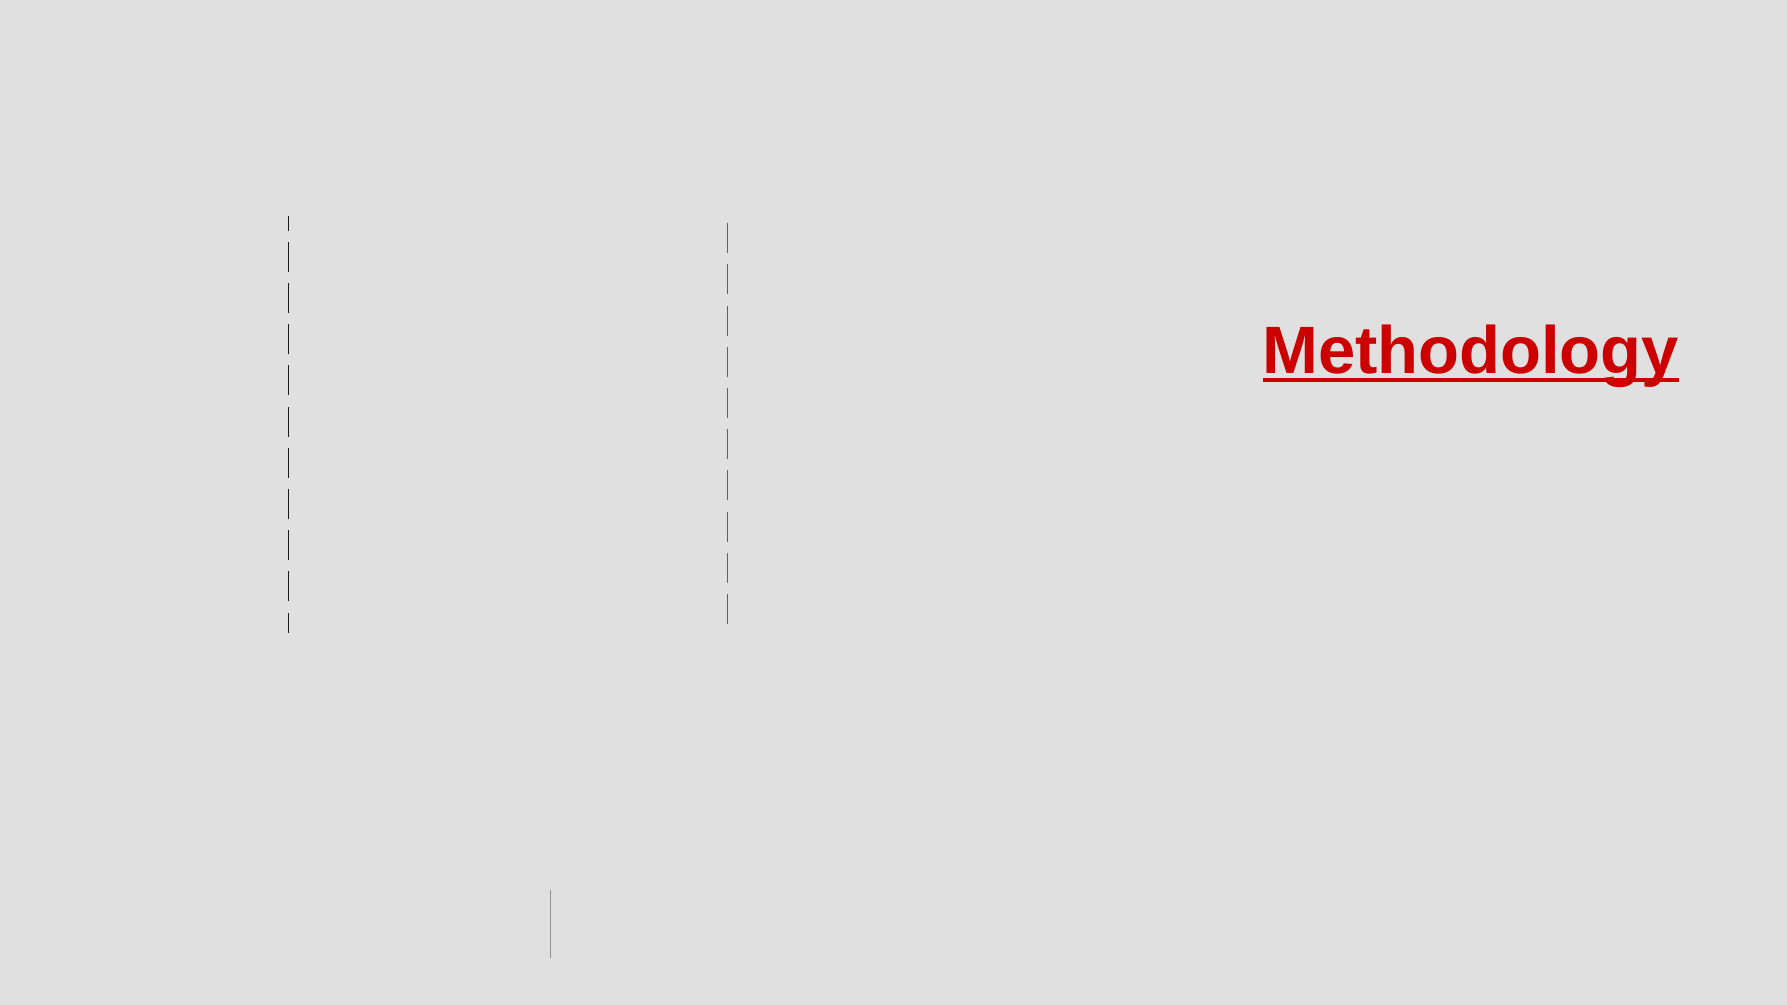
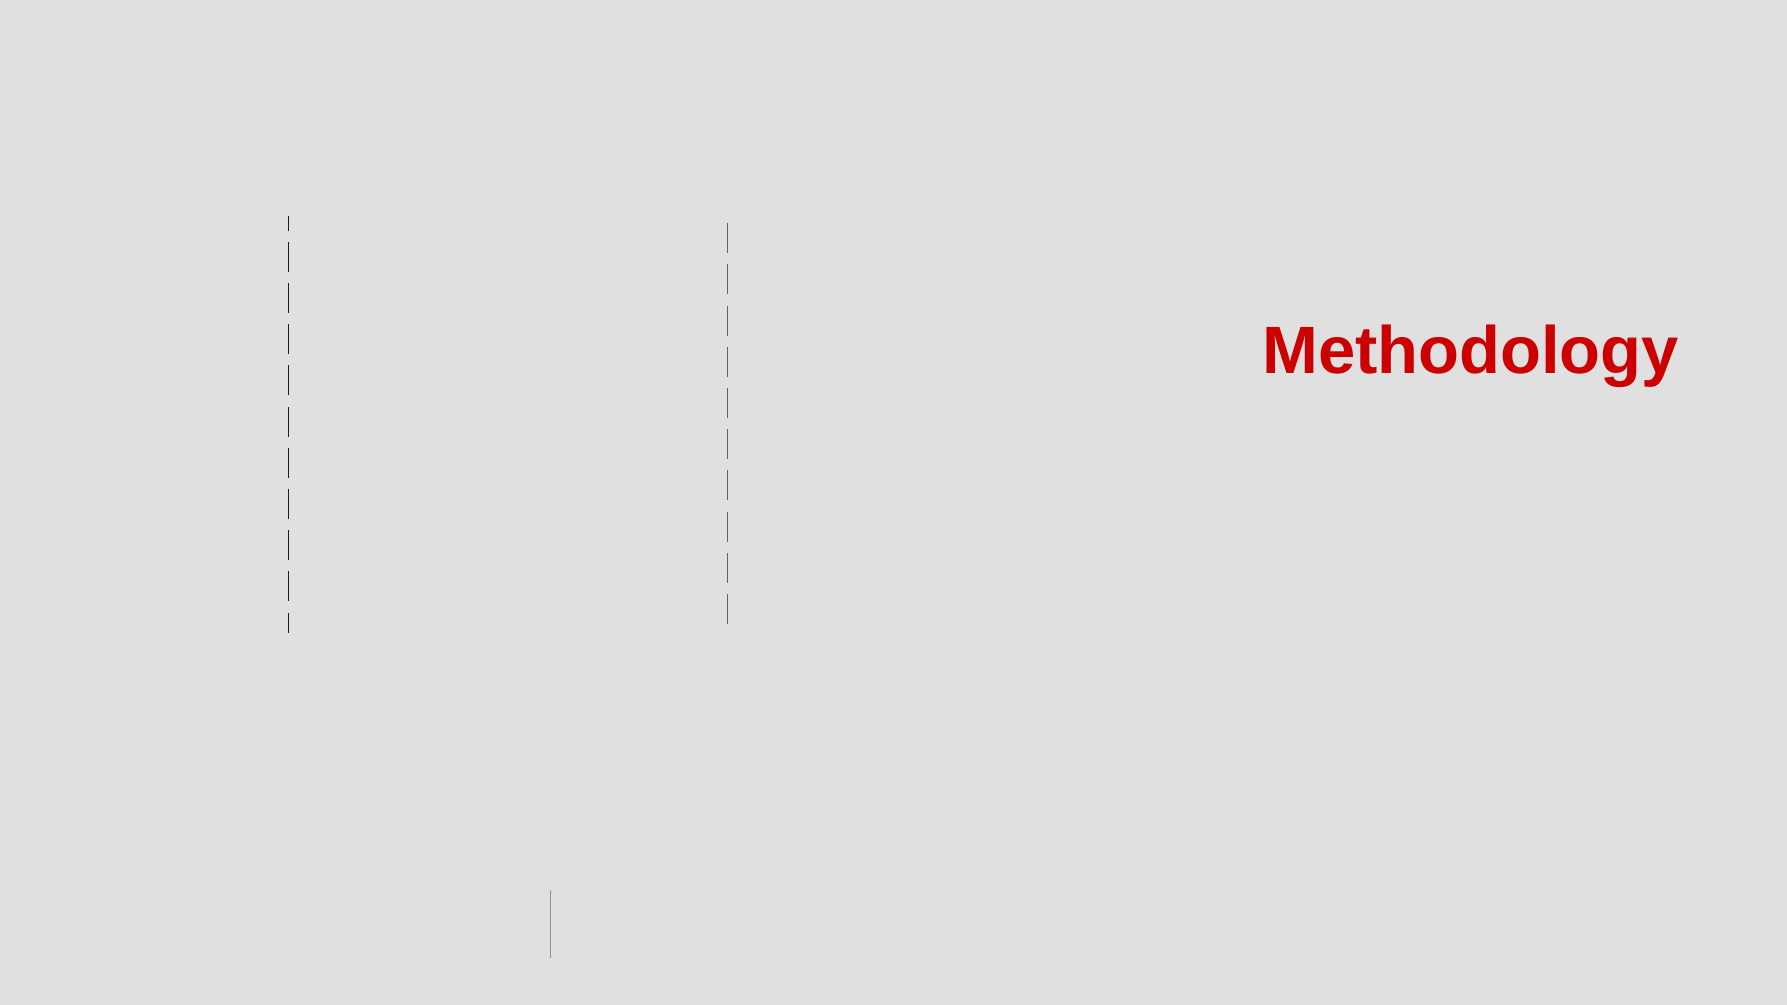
Methodology underline: present -> none (1471, 352)
